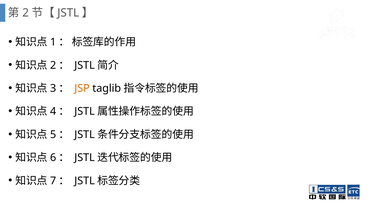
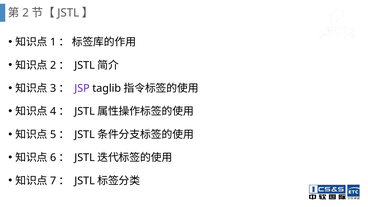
JSP colour: orange -> purple (82, 88)
